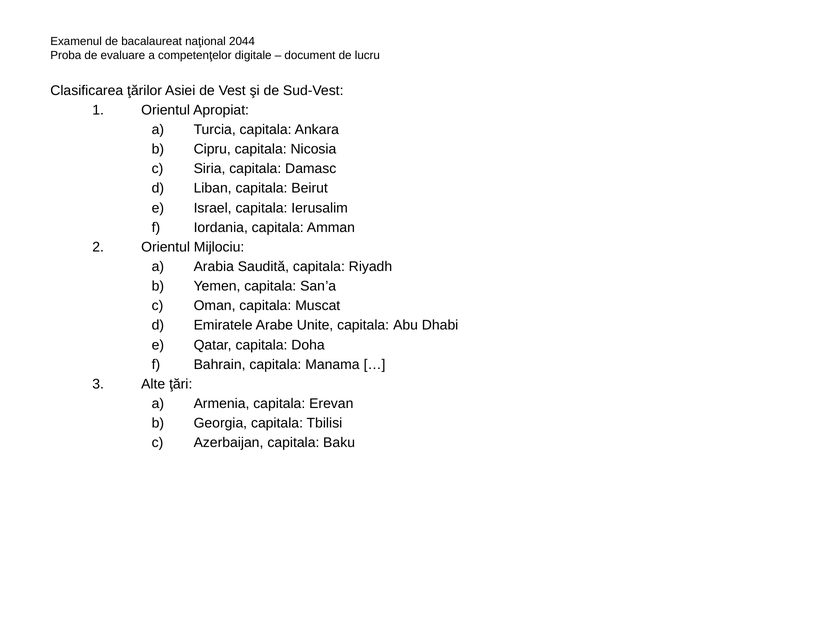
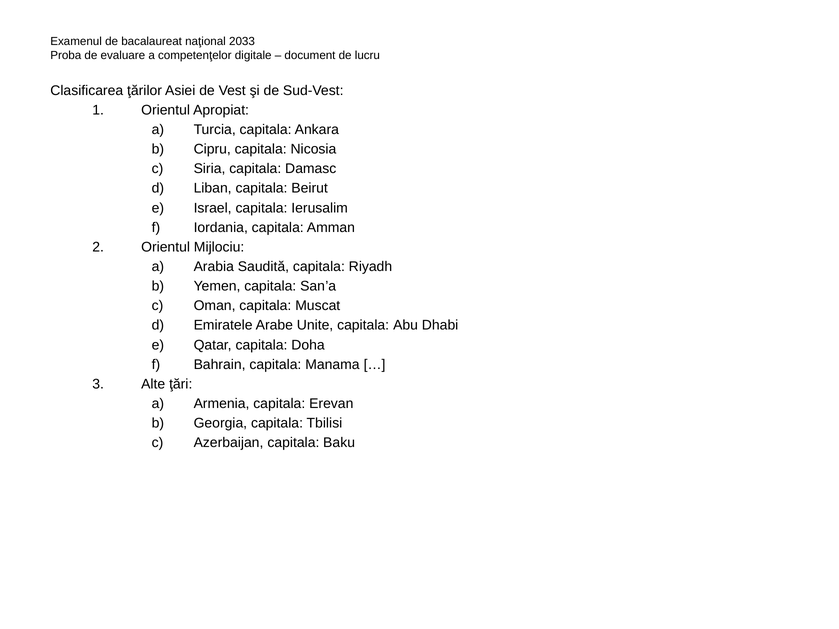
2044: 2044 -> 2033 (242, 41)
